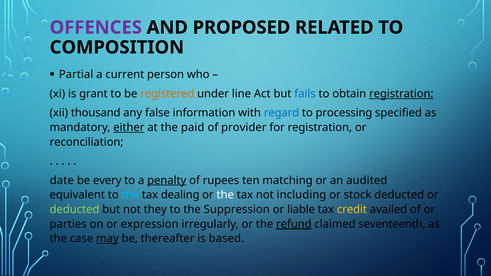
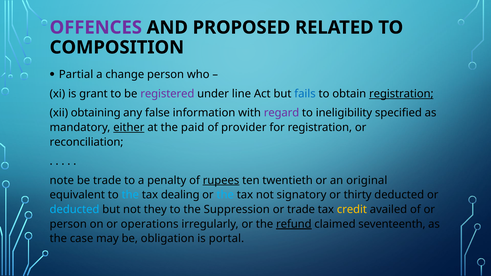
current: current -> change (125, 75)
registered colour: orange -> purple (167, 94)
thousand: thousand -> obtaining (96, 113)
regard colour: blue -> purple (282, 113)
processing: processing -> ineligibility (344, 113)
date: date -> note (62, 180)
be every: every -> trade (107, 180)
penalty underline: present -> none (167, 180)
rupees underline: none -> present (221, 180)
matching: matching -> twentieth (288, 180)
audited: audited -> original (367, 180)
the colour: white -> light blue (225, 195)
including: including -> signatory (302, 195)
stock: stock -> thirty (358, 195)
deducted colour: light green -> light blue (75, 210)
or liable: liable -> trade (301, 210)
parties: parties -> person (68, 224)
expression: expression -> operations (150, 224)
may underline: present -> none (107, 239)
thereafter: thereafter -> obligation (168, 239)
based: based -> portal (226, 239)
